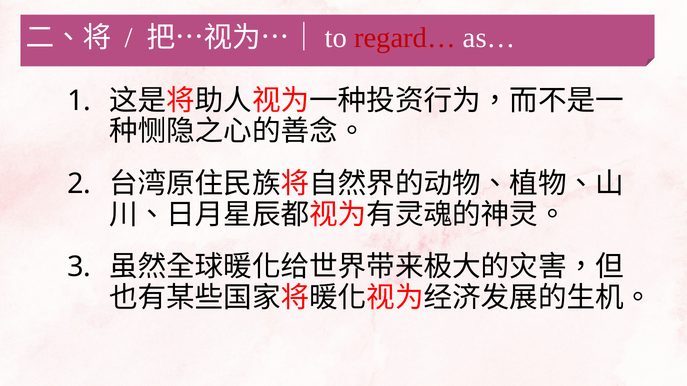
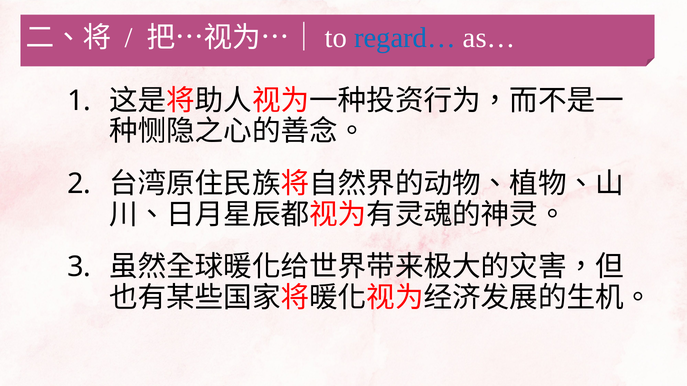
regard… colour: red -> blue (405, 38)
